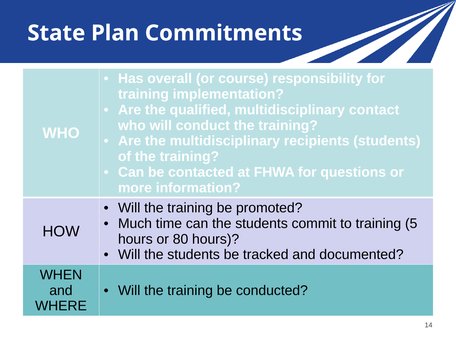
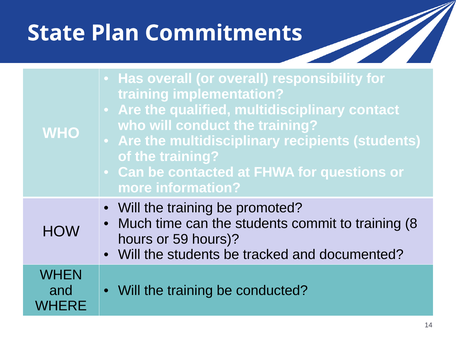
or course: course -> overall (243, 79)
5: 5 -> 8 (411, 224)
80: 80 -> 59 (181, 239)
